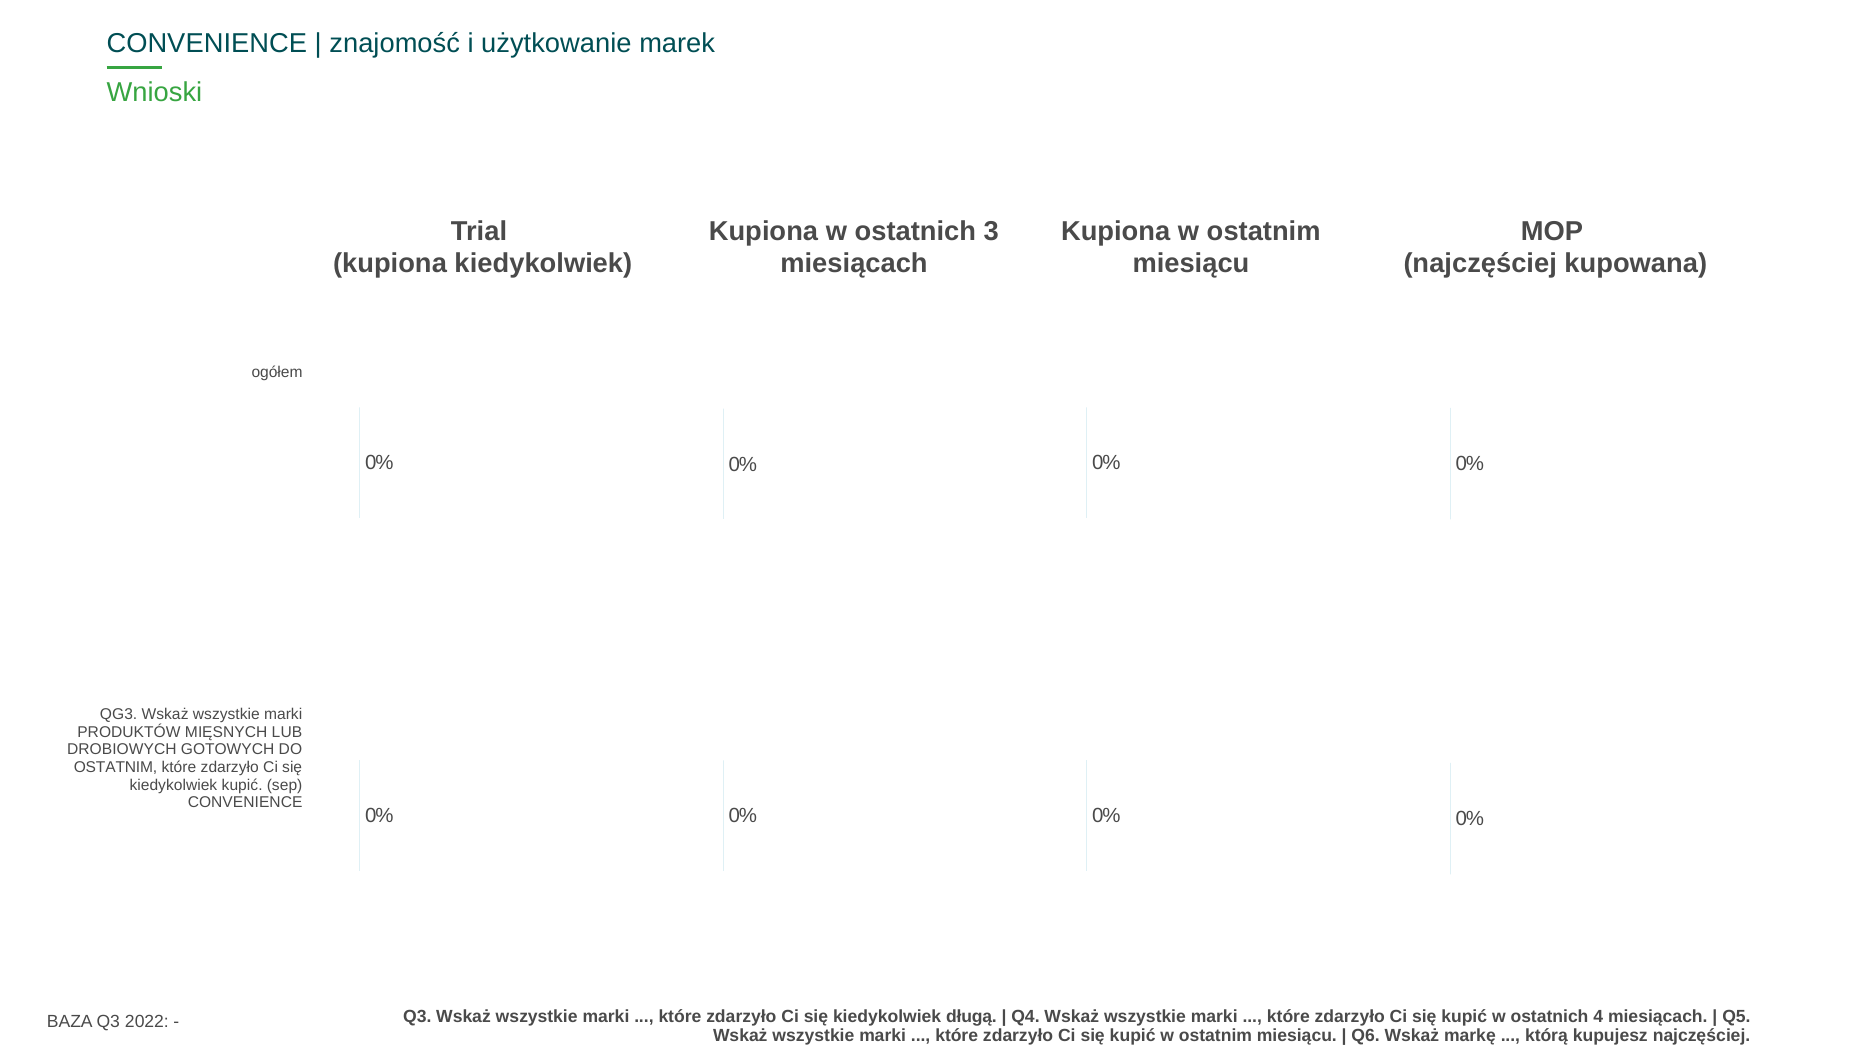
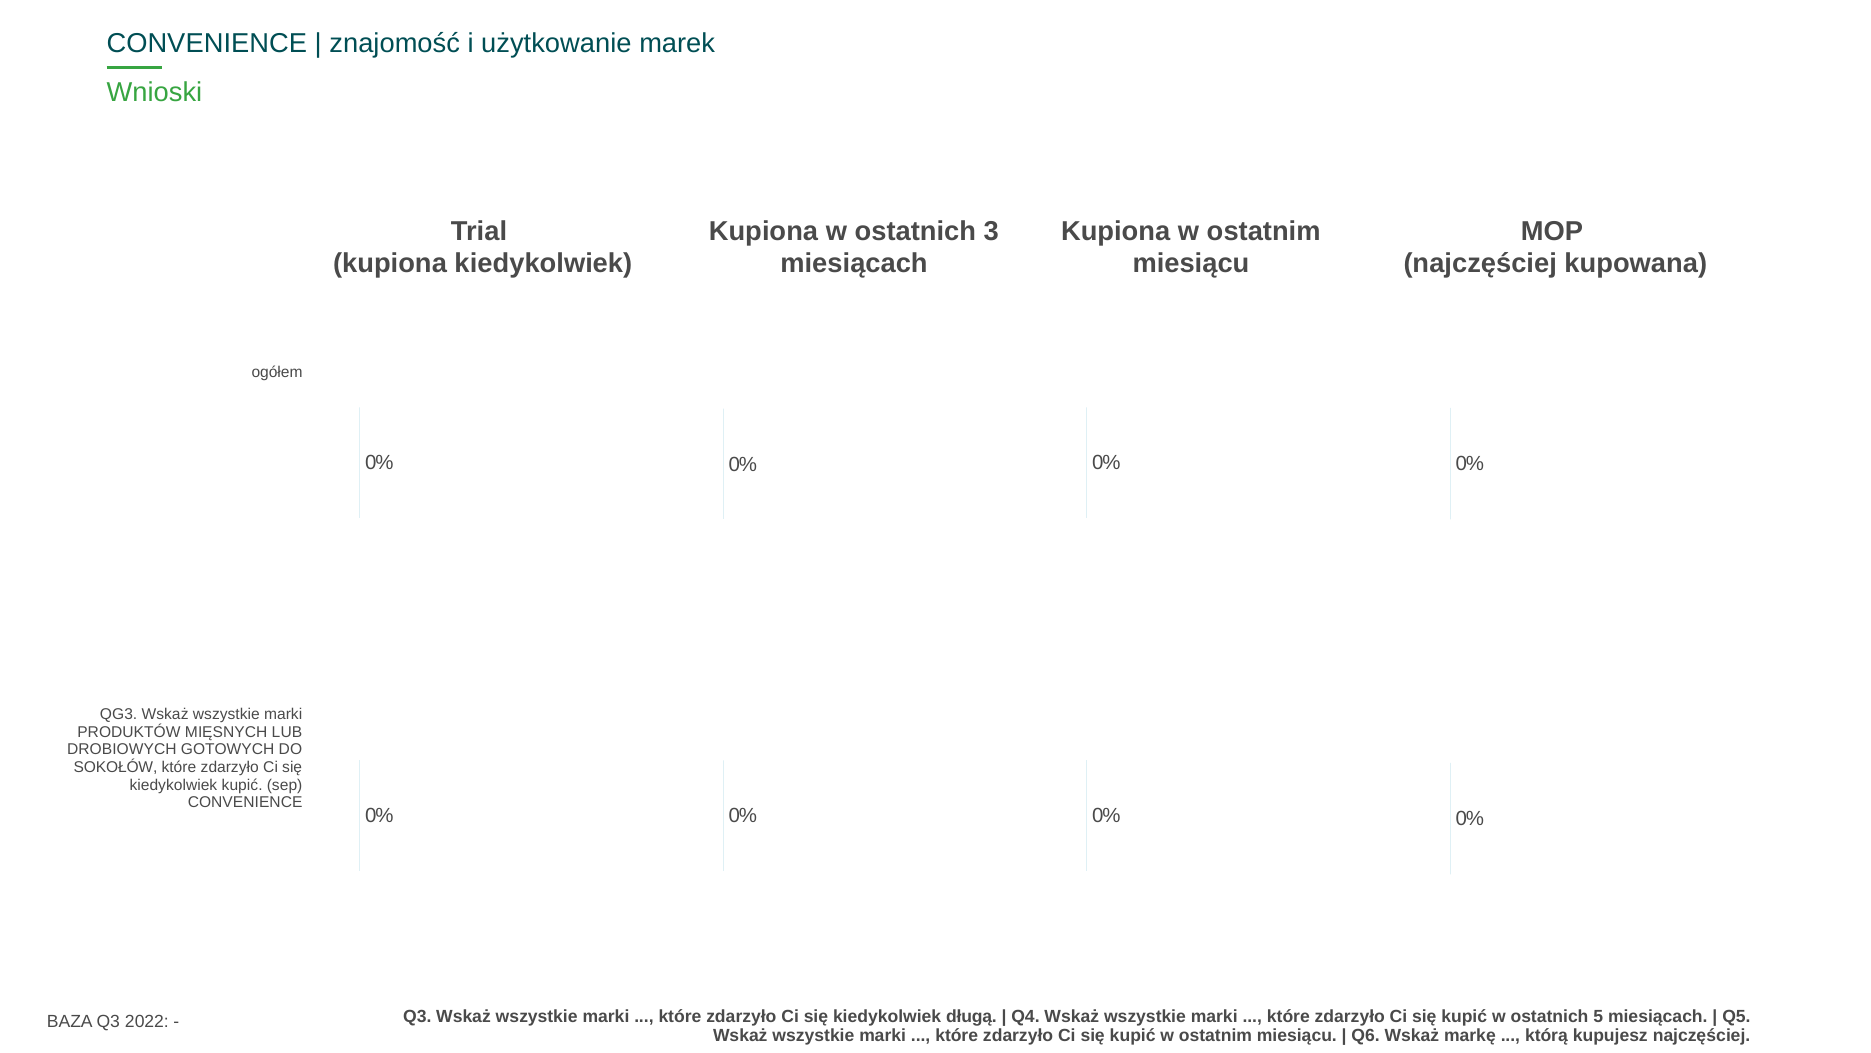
OSTATNIM: OSTATNIM -> SOKOŁÓW (116, 767)
4: 4 -> 5 (1598, 1016)
